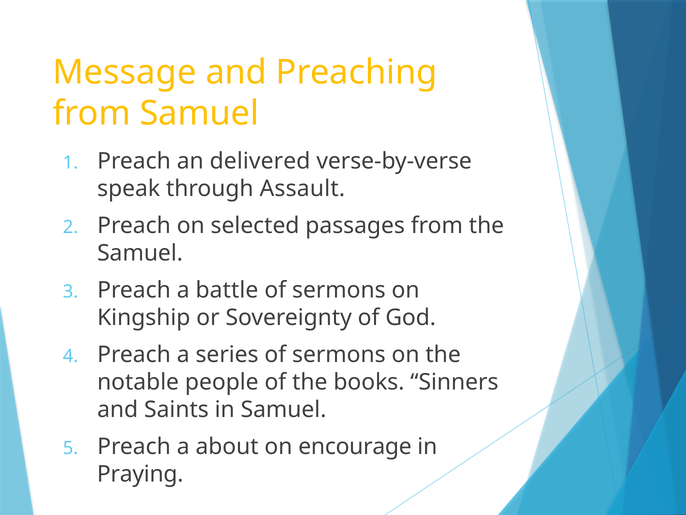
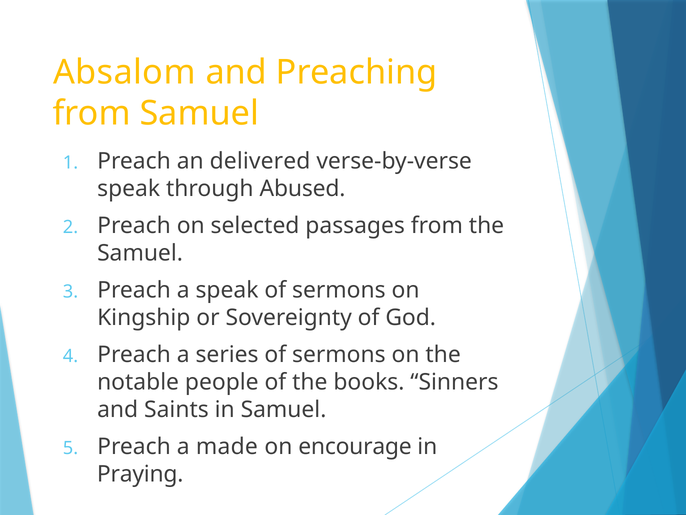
Message: Message -> Absalom (124, 72)
Assault: Assault -> Abused (303, 188)
a battle: battle -> speak (227, 290)
about: about -> made (227, 446)
